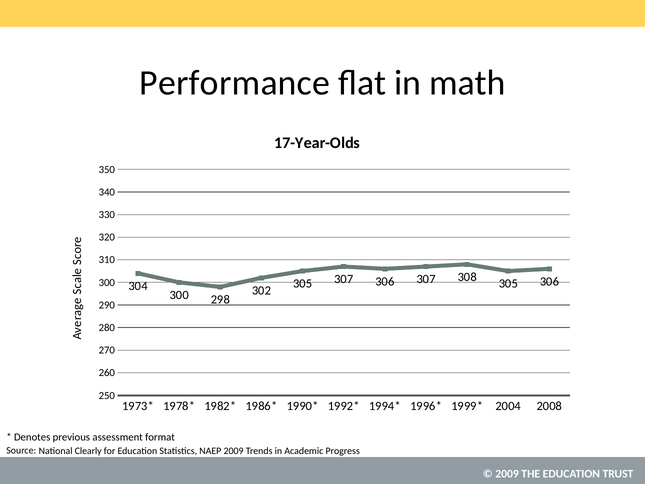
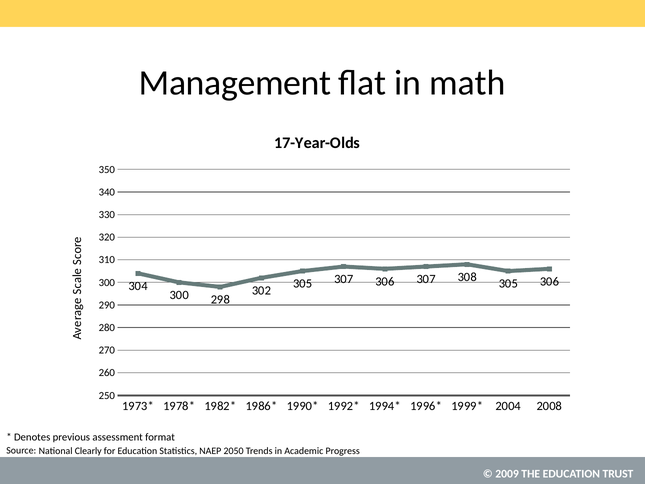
Performance: Performance -> Management (235, 83)
NAEP 2009: 2009 -> 2050 (234, 451)
